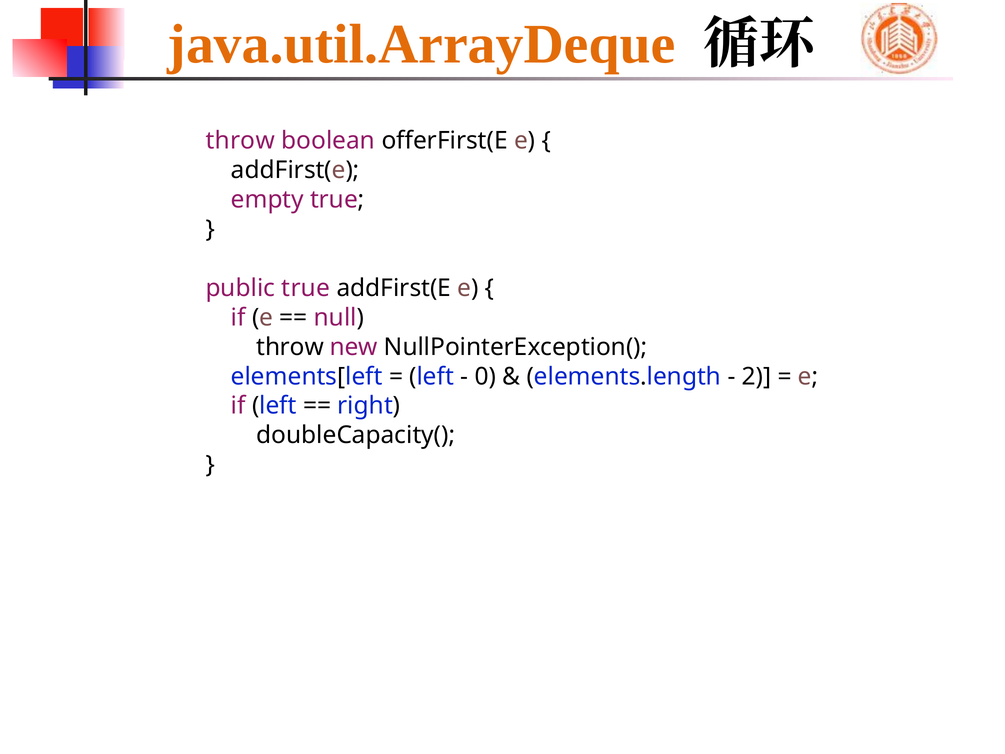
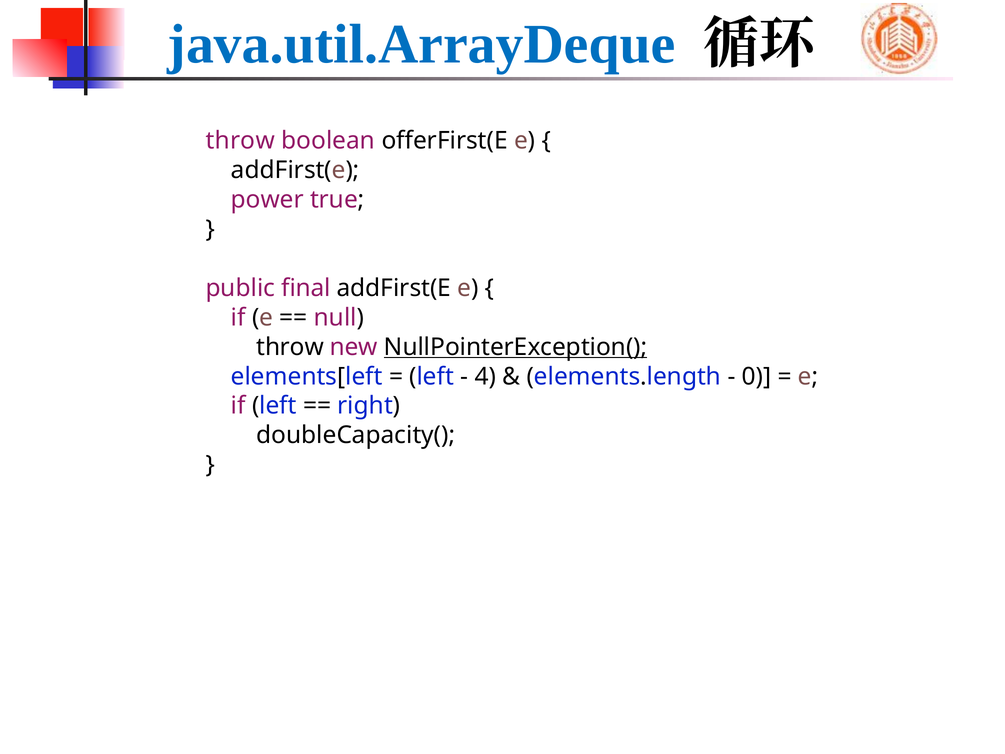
java.util.ArrayDeque colour: orange -> blue (421, 44)
empty: empty -> power (267, 200)
public true: true -> final (306, 288)
NullPointerException( underline: none -> present (516, 347)
0: 0 -> 4 (485, 376)
2: 2 -> 0 (756, 376)
